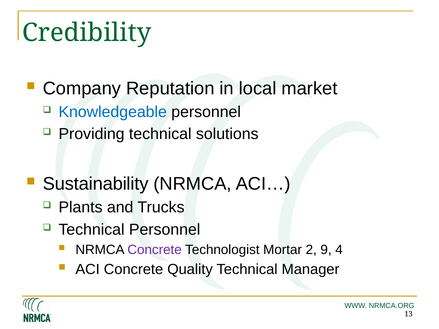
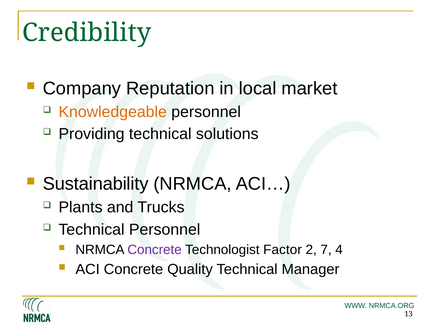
Knowledgeable colour: blue -> orange (113, 112)
Mortar: Mortar -> Factor (283, 250)
9: 9 -> 7 (326, 250)
